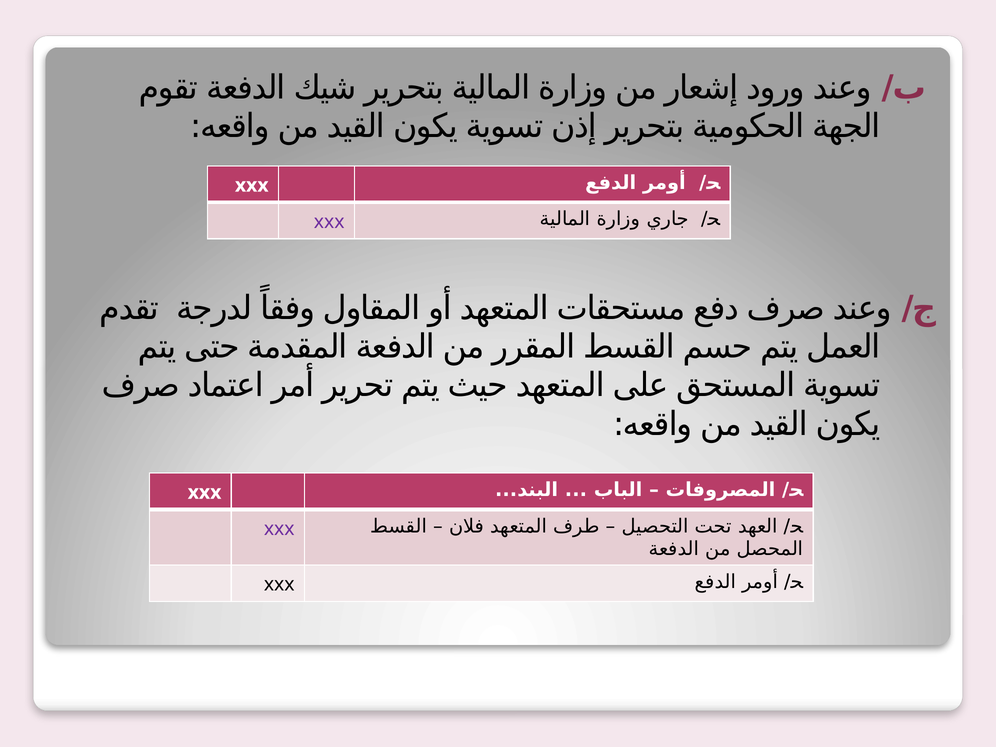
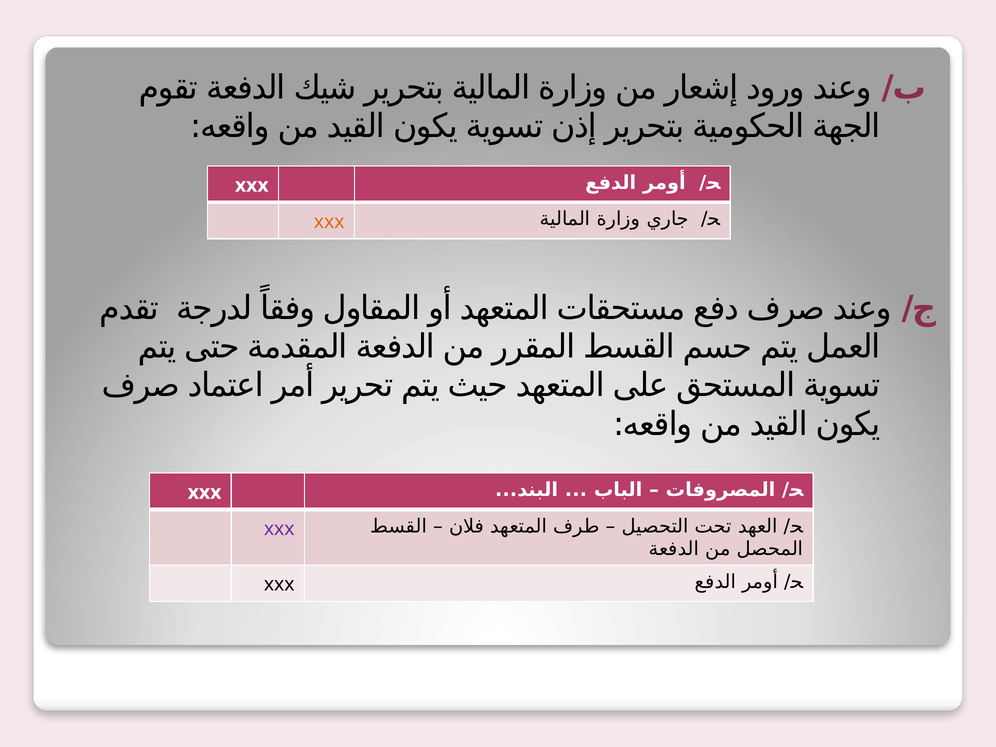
xxx colour: purple -> orange (329, 222)
